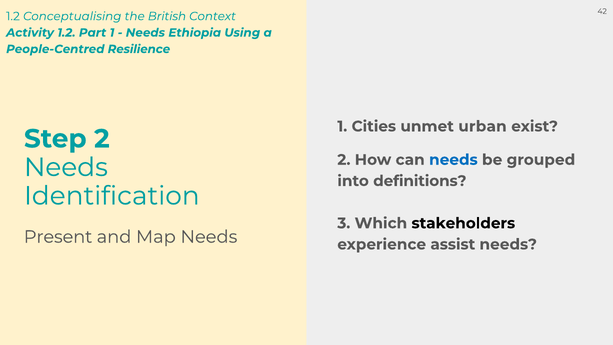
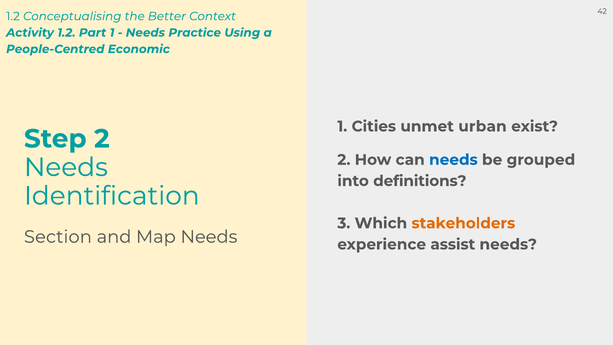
British: British -> Better (167, 16)
Ethiopia: Ethiopia -> Practice (195, 33)
Resilience: Resilience -> Economic (139, 49)
stakeholders colour: black -> orange (463, 223)
Present: Present -> Section (58, 237)
